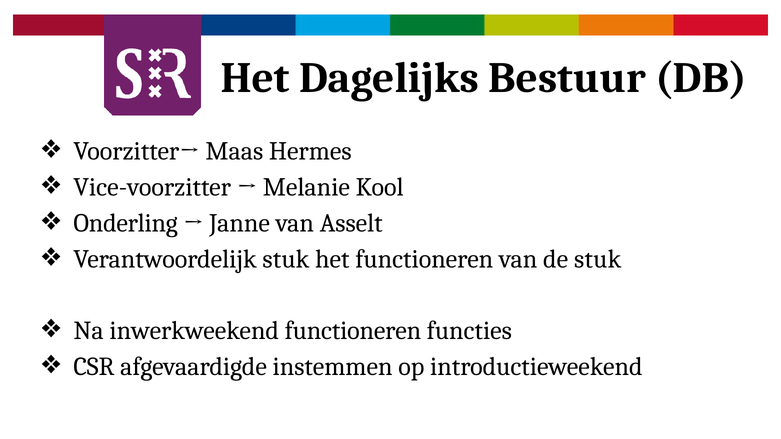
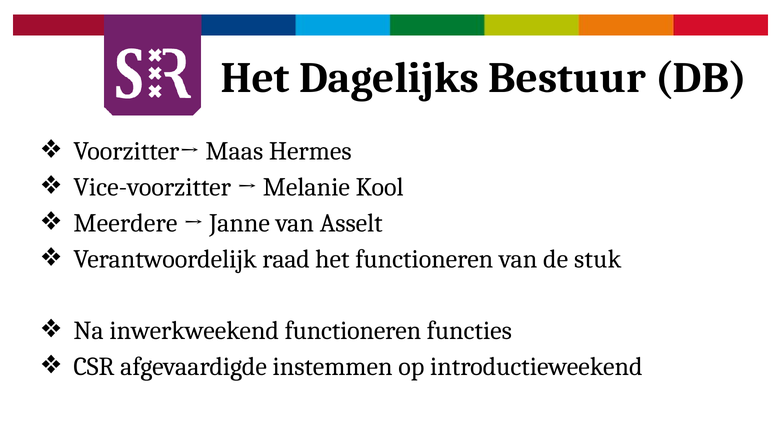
Onderling: Onderling -> Meerdere (125, 223)
Verantwoordelijk stuk: stuk -> raad (286, 259)
